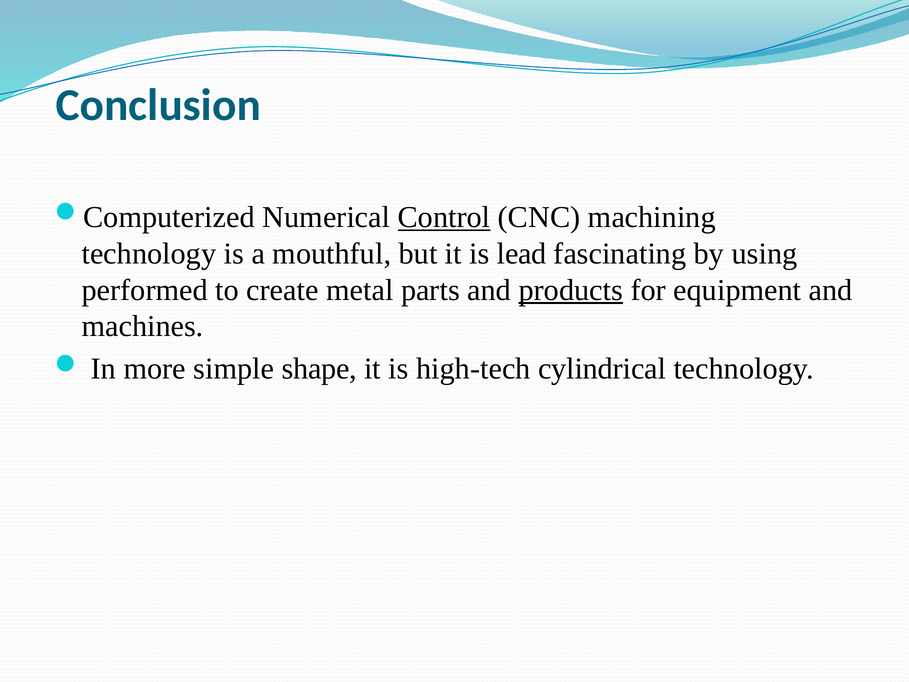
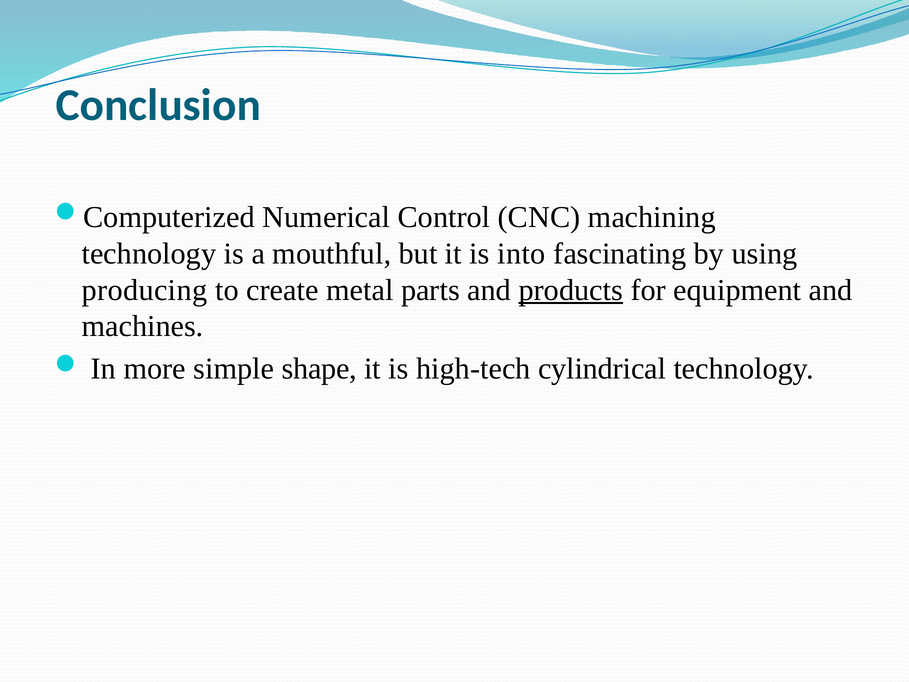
Control underline: present -> none (444, 217)
lead: lead -> into (521, 254)
performed: performed -> producing (145, 290)
